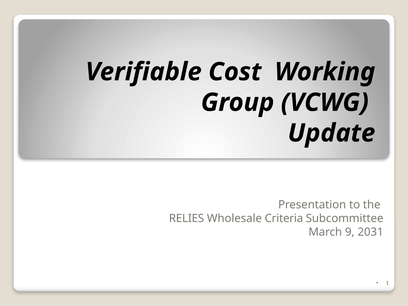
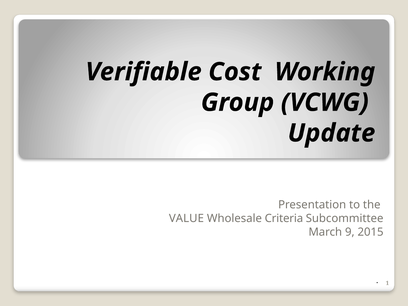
RELIES: RELIES -> VALUE (186, 218)
2031: 2031 -> 2015 (371, 232)
